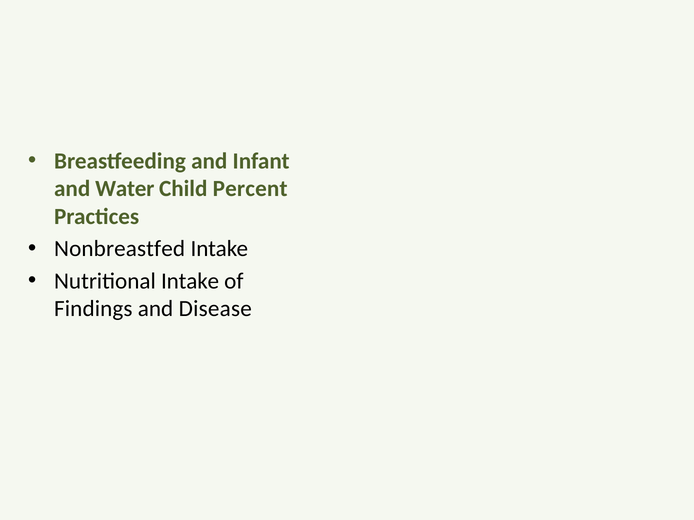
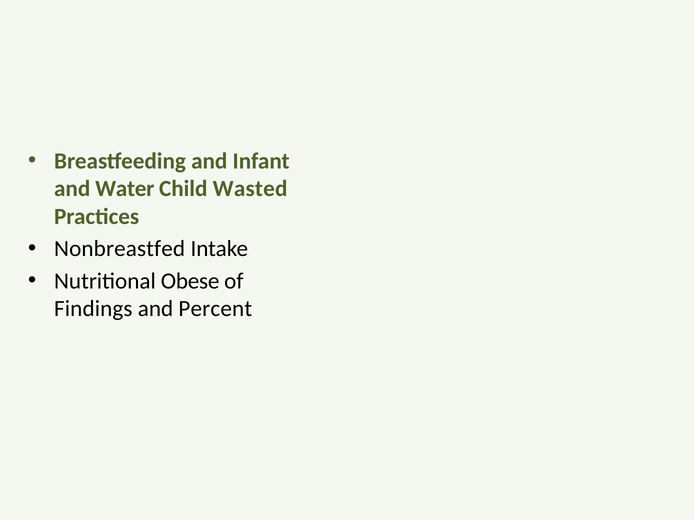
Percent: Percent -> Wasted (250, 189)
Nutritional Intake: Intake -> Obese (190, 281)
Disease: Disease -> Percent (215, 309)
